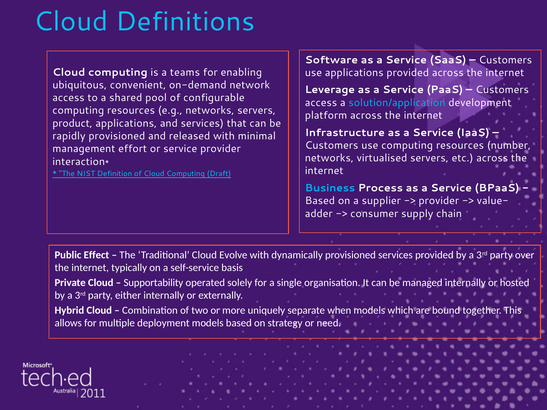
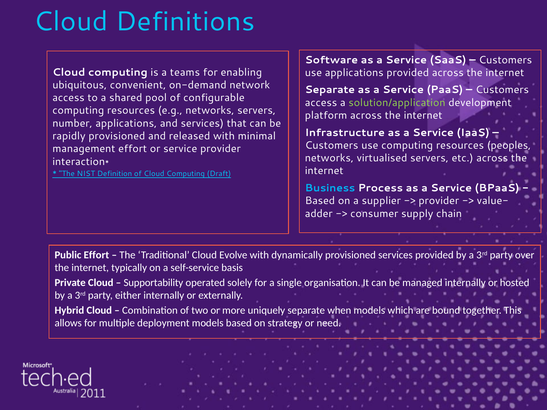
Leverage: Leverage -> Separate (330, 90)
solution/application colour: light blue -> light green (397, 103)
product: product -> number (72, 123)
number: number -> peoples (509, 145)
Public Effect: Effect -> Effort (96, 255)
